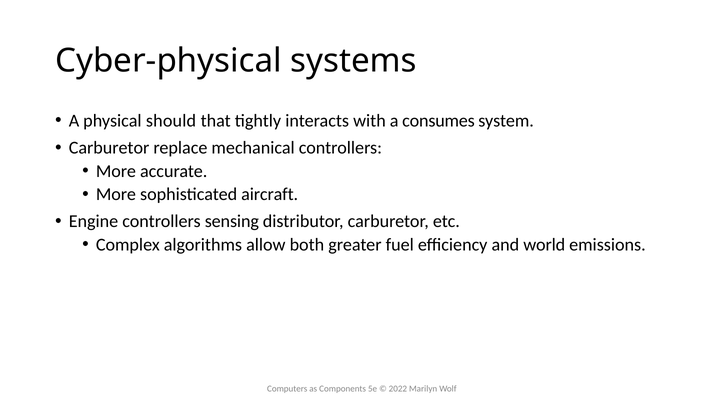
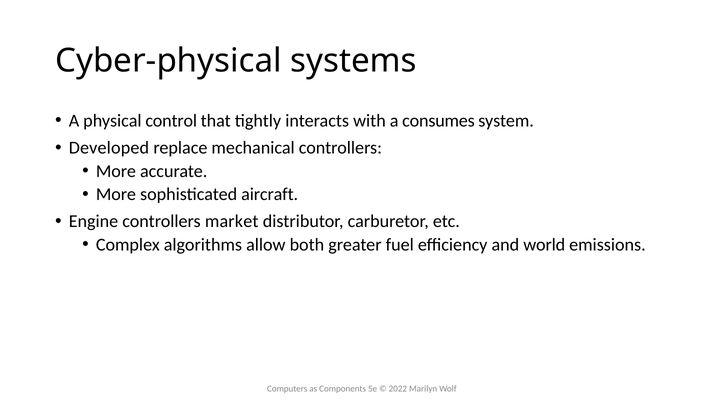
should: should -> control (171, 121)
Carburetor: Carburetor -> Developed (109, 148)
sensing: sensing -> market (232, 222)
